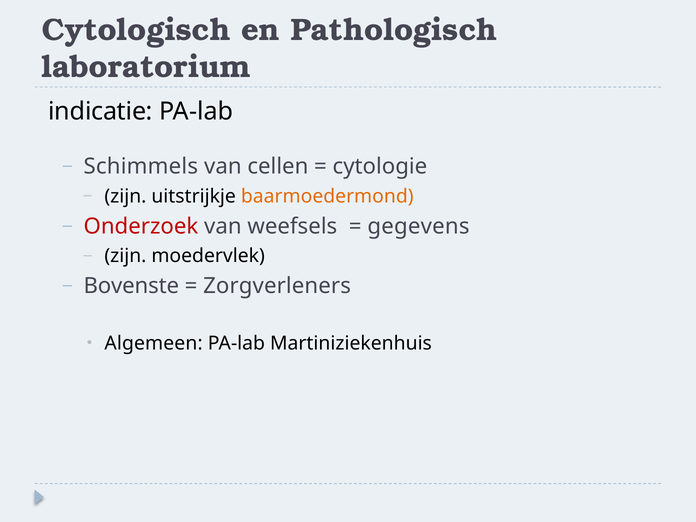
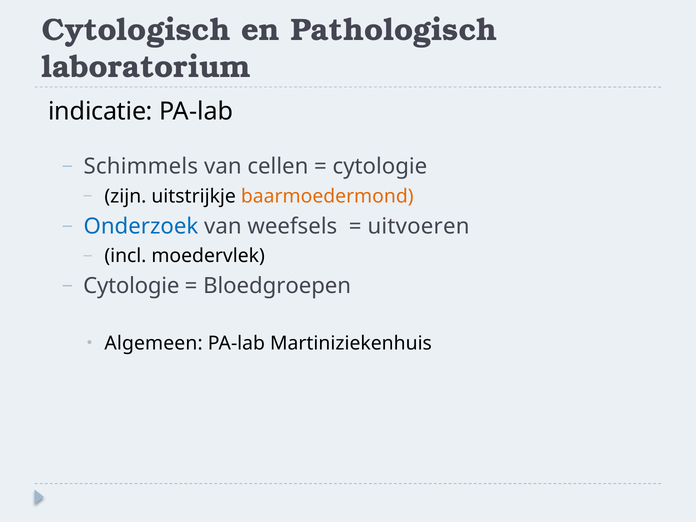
Onderzoek colour: red -> blue (141, 226)
gegevens: gegevens -> uitvoeren (419, 226)
zijn: zijn -> incl (125, 256)
Bovenste: Bovenste -> Cytologie (131, 286)
Zorgverleners: Zorgverleners -> Bloedgroepen (277, 286)
